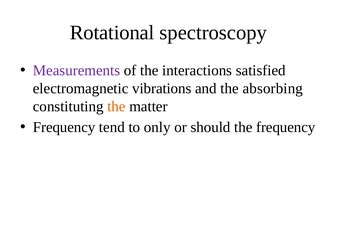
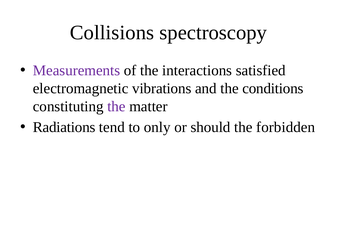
Rotational: Rotational -> Collisions (112, 33)
absorbing: absorbing -> conditions (273, 89)
the colour: orange -> purple (116, 107)
Frequency: Frequency -> Radiations (64, 128)
the frequency: frequency -> forbidden (286, 128)
